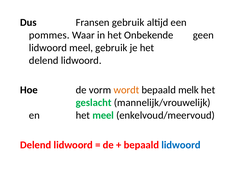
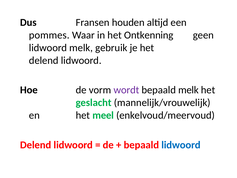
Fransen gebruik: gebruik -> houden (128, 22)
Onbekende: Onbekende -> Ontkenning (149, 35)
lidwoord meel: meel -> melk (81, 48)
wordt colour: orange -> purple (126, 90)
